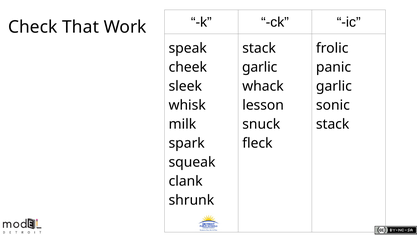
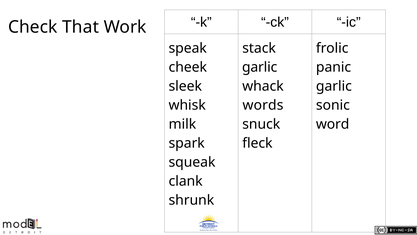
lesson: lesson -> words (263, 105)
stack: stack -> word (333, 124)
